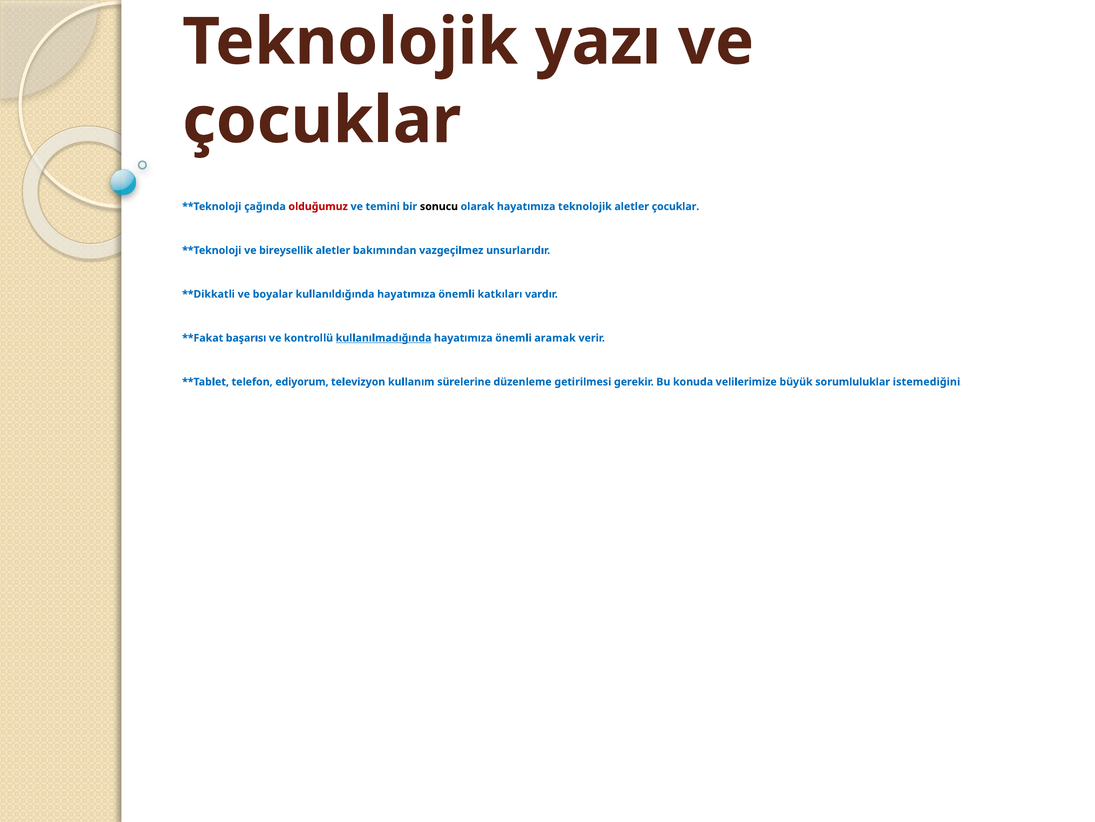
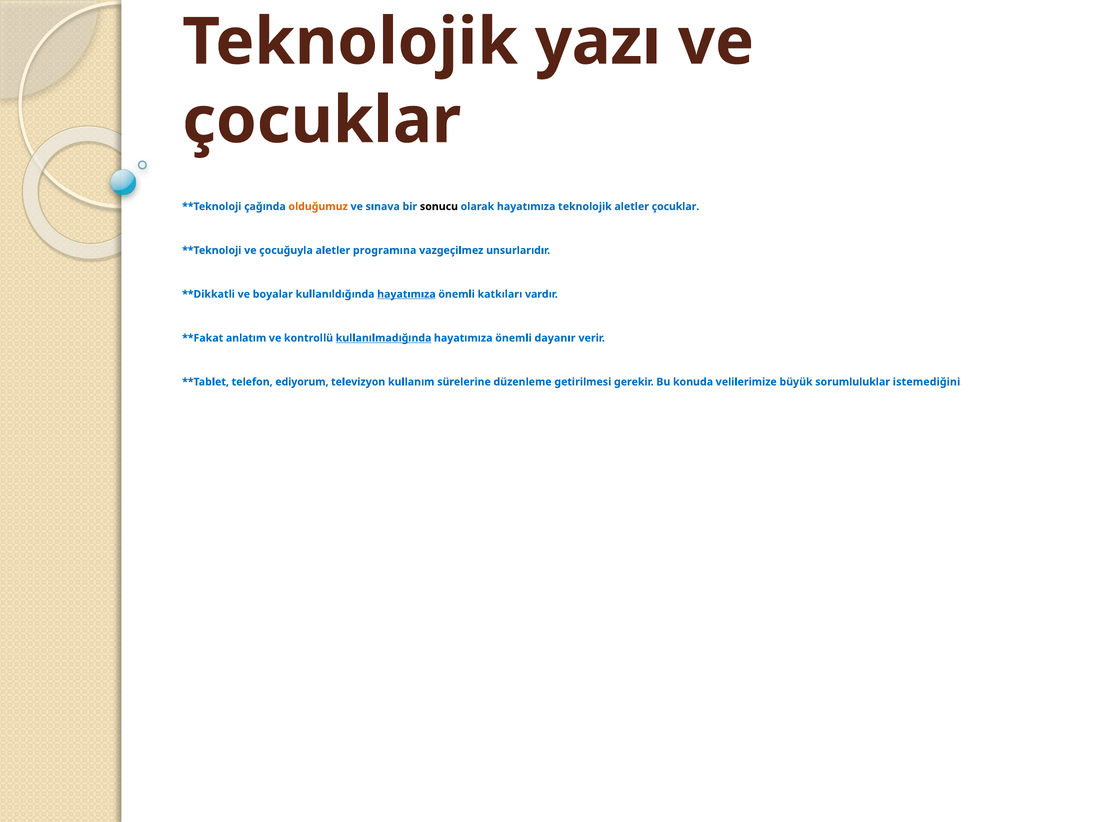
olduğumuz colour: red -> orange (318, 206)
temini: temini -> sınava (383, 206)
bireysellik: bireysellik -> çocuğuyla (286, 250)
bakımından: bakımından -> programına (385, 250)
hayatımıza underline: none -> present (406, 294)
başarısı: başarısı -> anlatım (246, 338)
aramak: aramak -> dayanır (555, 338)
